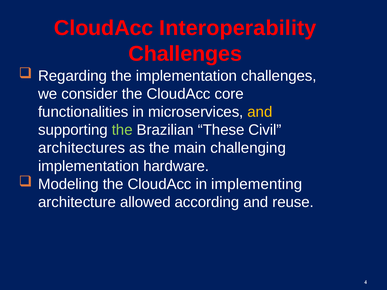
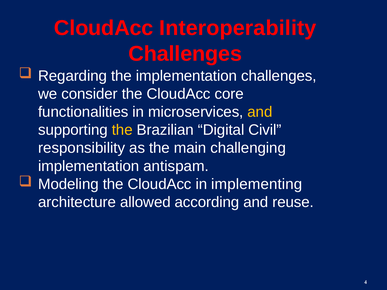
the colour: light green -> yellow (122, 130)
These: These -> Digital (221, 130)
architectures: architectures -> responsibility (82, 148)
hardware: hardware -> antispam (176, 166)
